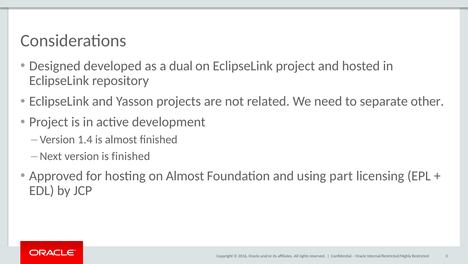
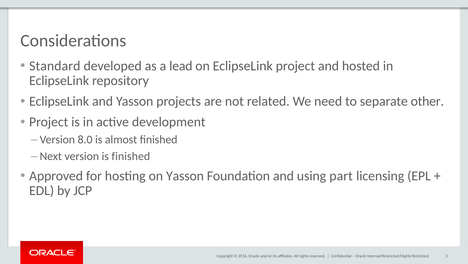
Designed: Designed -> Standard (55, 66)
dual: dual -> lead (181, 66)
1.4: 1.4 -> 8.0 (85, 139)
on Almost: Almost -> Yasson (185, 175)
